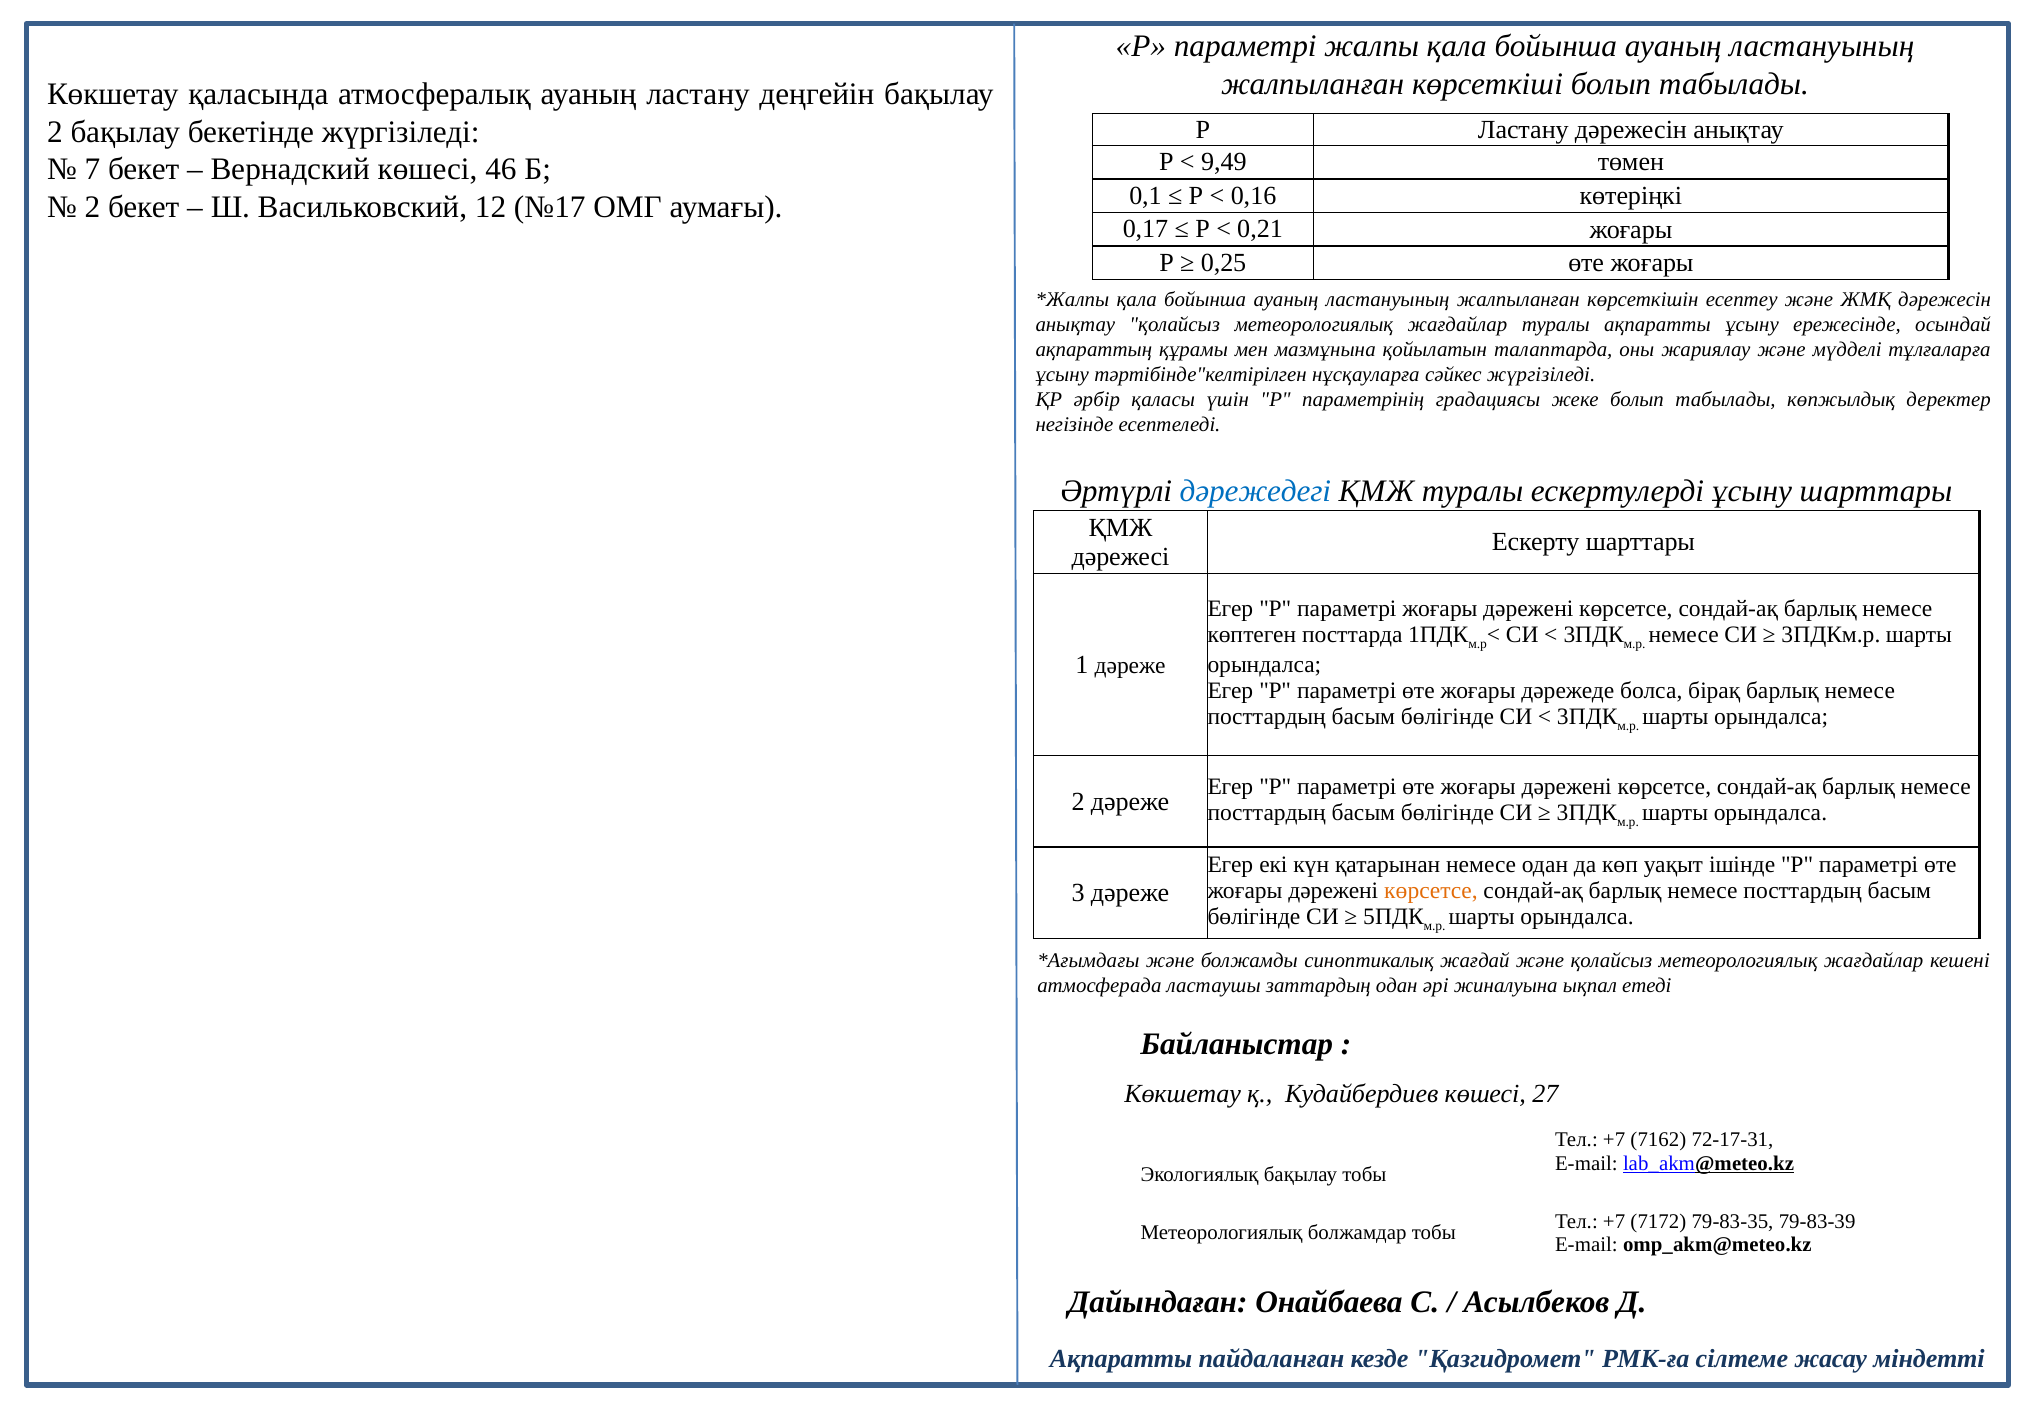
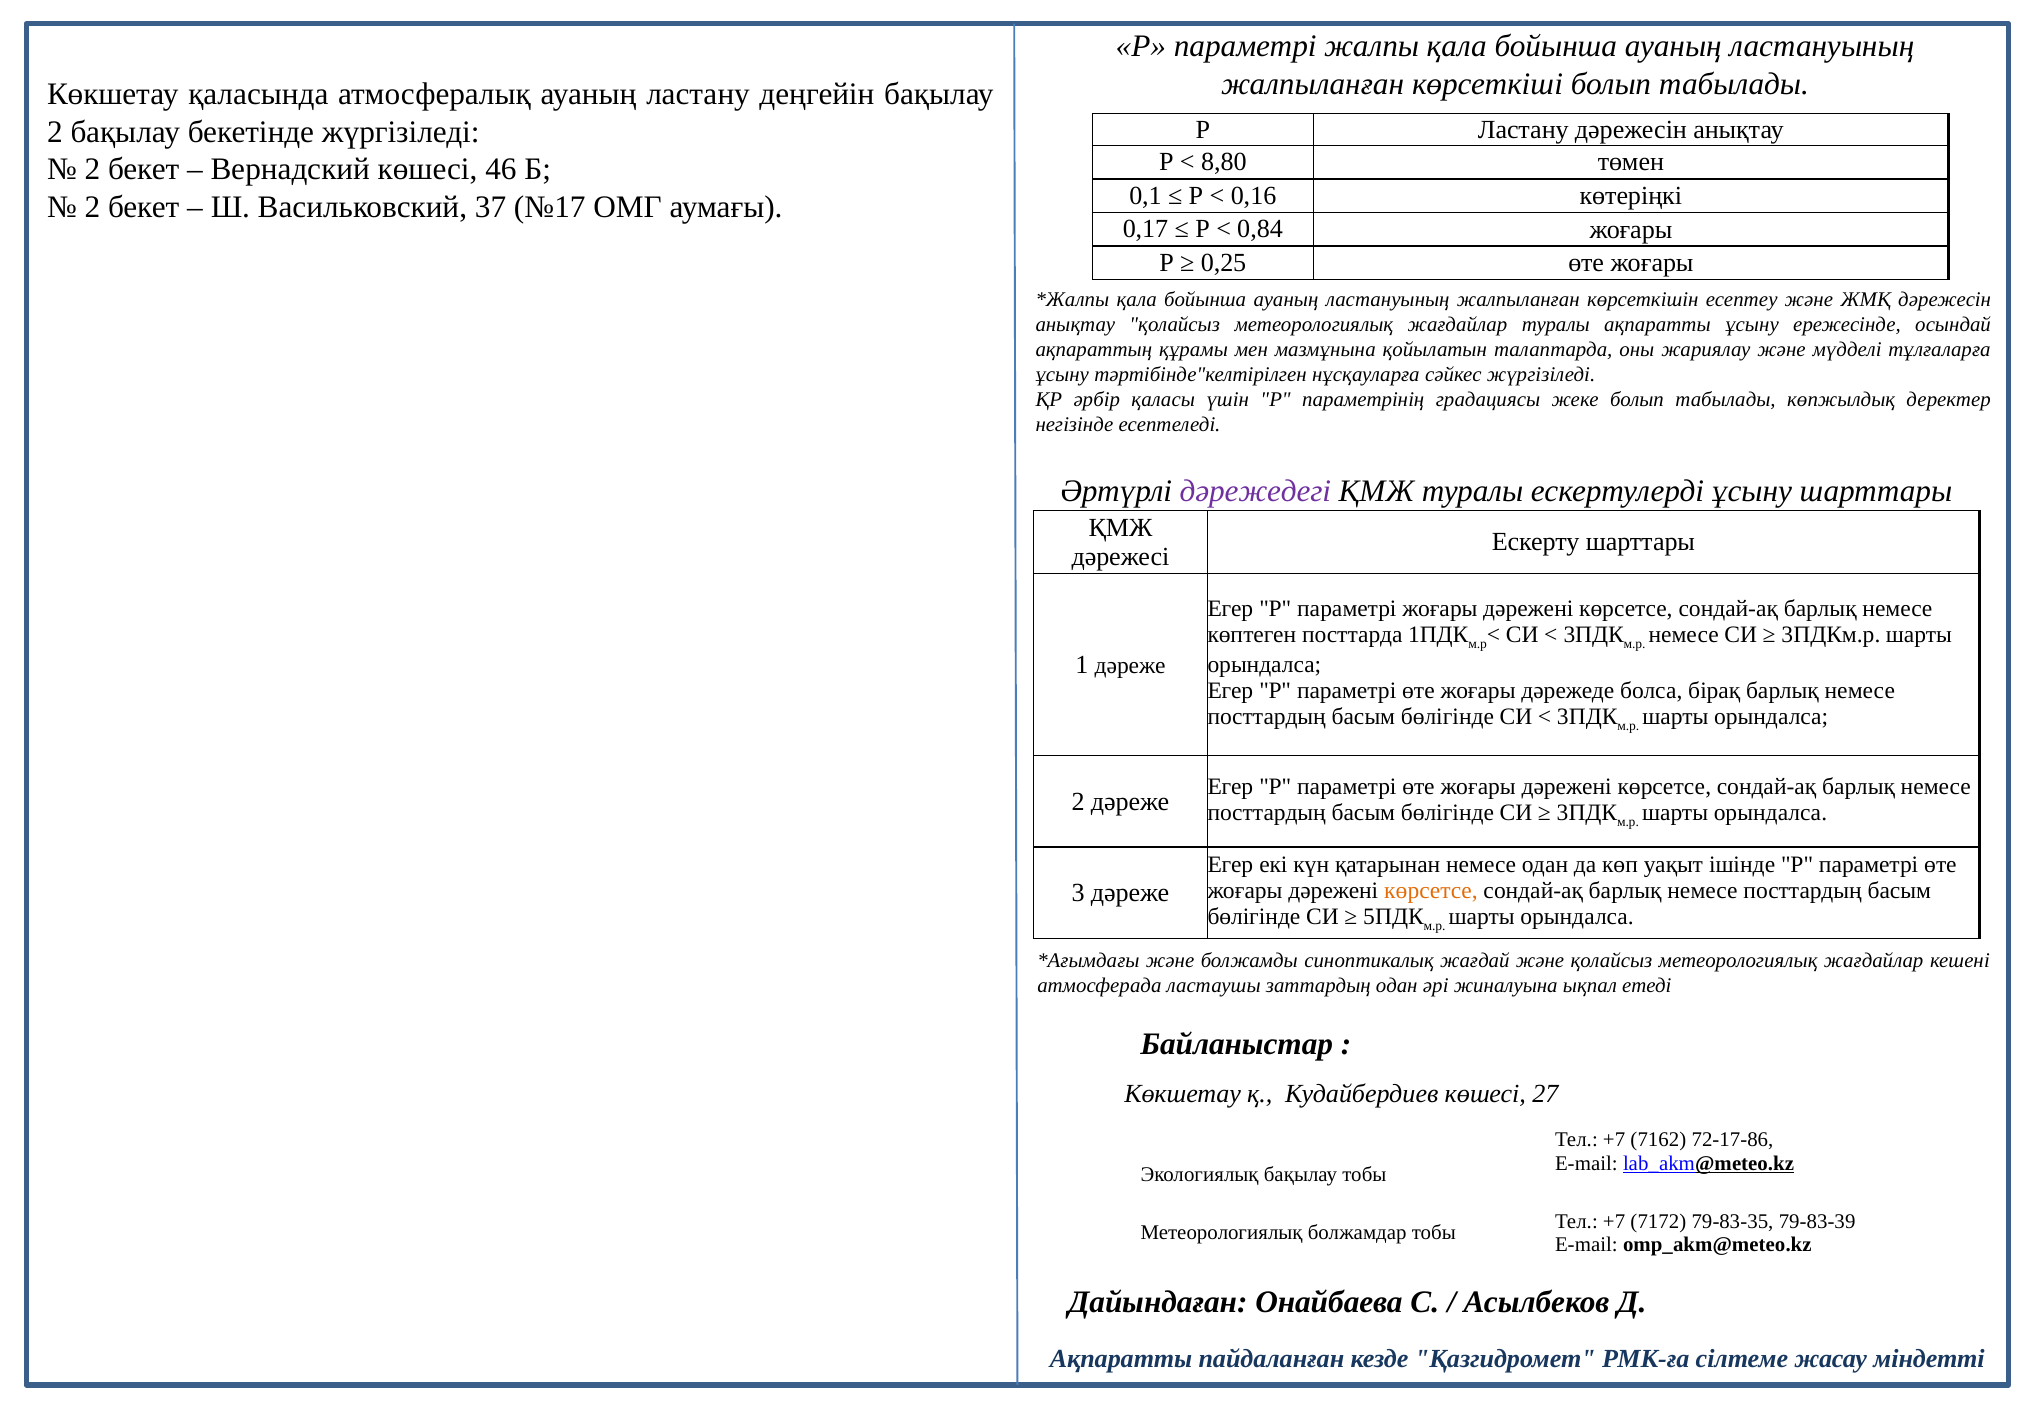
9,49: 9,49 -> 8,80 (1224, 162)
7: 7 -> 2 (92, 169)
12: 12 -> 37 (491, 207)
0,21: 0,21 -> 0,84 (1260, 229)
дәрежедегі colour: blue -> purple (1255, 491)
72-17-31: 72-17-31 -> 72-17-86 (1733, 1140)
